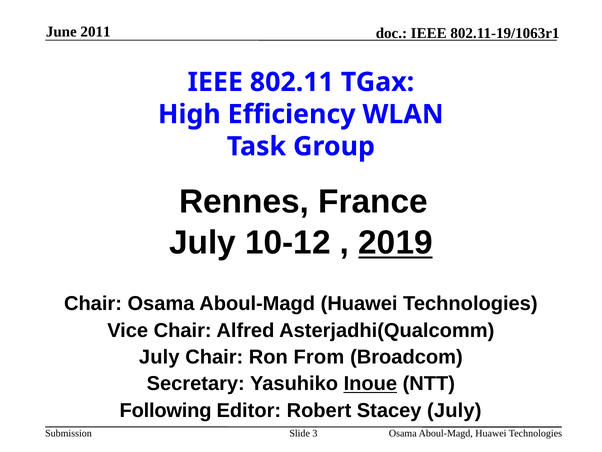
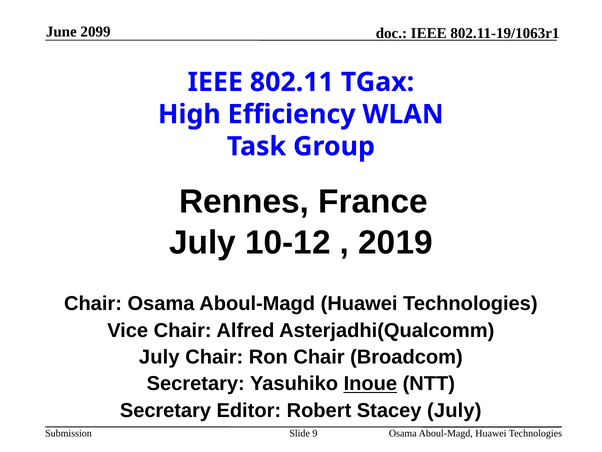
2011: 2011 -> 2099 (96, 32)
2019 underline: present -> none (396, 243)
Ron From: From -> Chair (319, 357)
Following: Following -> Secretary (165, 410)
3: 3 -> 9 (315, 433)
